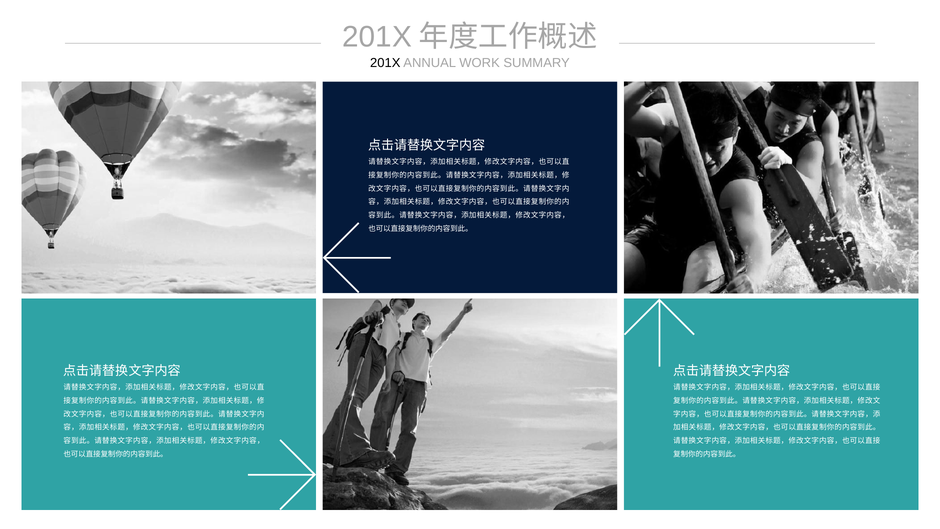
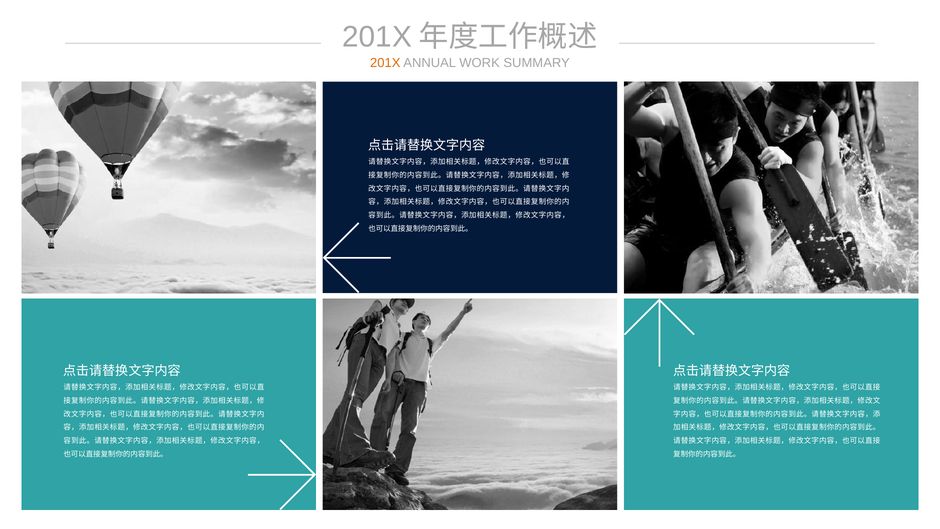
201X colour: black -> orange (385, 63)
